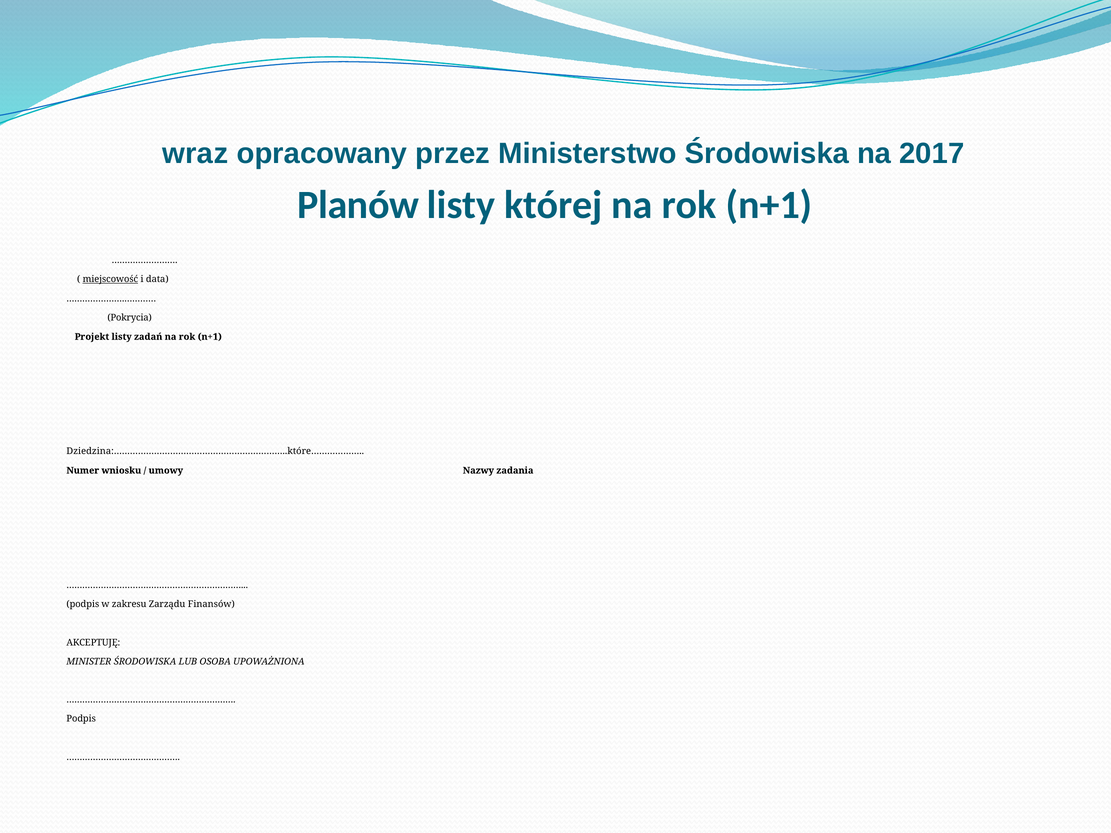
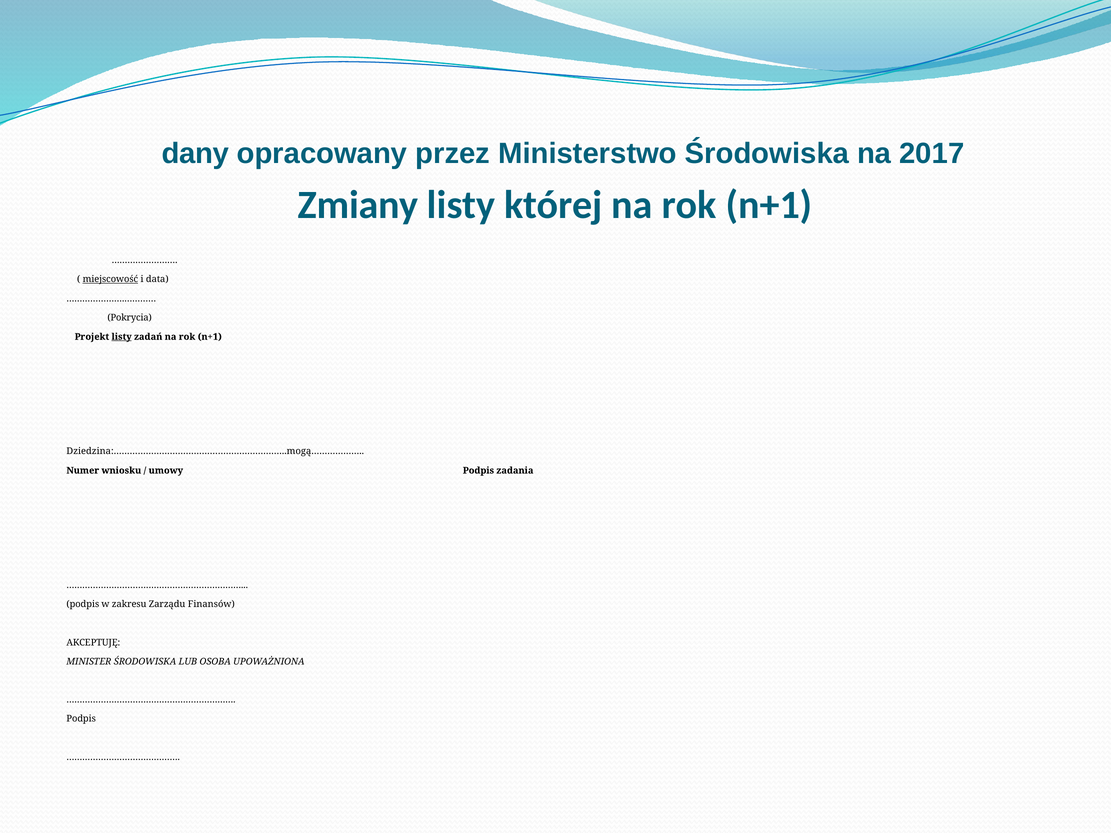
wraz: wraz -> dany (196, 154)
Planów: Planów -> Zmiany (358, 205)
listy underline: none -> present (122, 337)
Dziedzina:………………………………………………………..które………………: Dziedzina:………………………………………………………..które……………… -> Dziedzina:………………………………………………………..mogą……………… (215, 452)
umowy Nazwy: Nazwy -> Podpis (478, 471)
